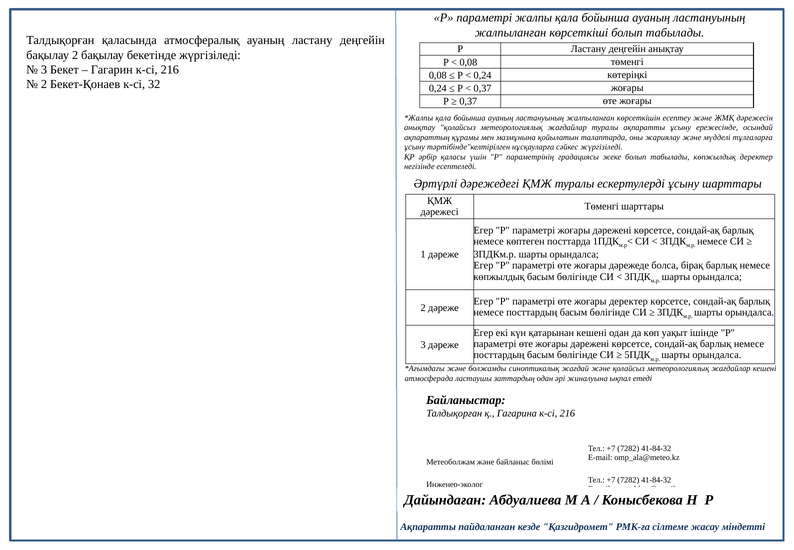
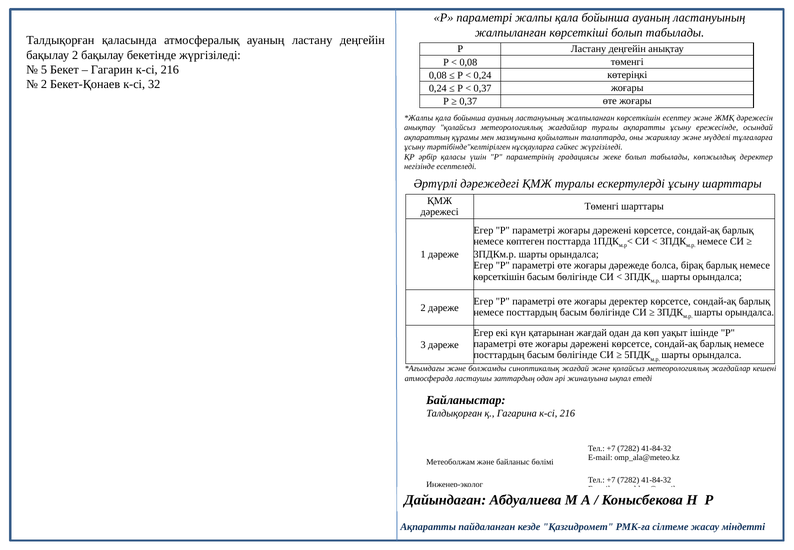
3: 3 -> 5 (44, 70)
көпжылдық: көпжылдық -> көрсеткішін (499, 277)
қатарынан кешені: кешені -> жағдай (592, 332)
